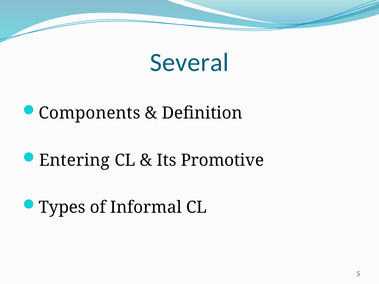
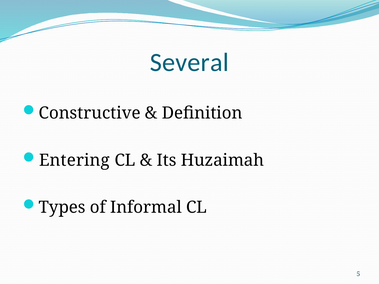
Components: Components -> Constructive (90, 113)
Promotive: Promotive -> Huzaimah (222, 160)
